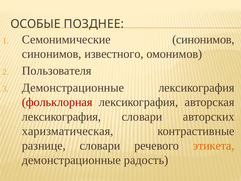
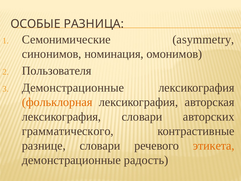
ПОЗДНЕЕ: ПОЗДНЕЕ -> РАЗНИЦА (94, 24)
Семонимические синонимов: синонимов -> asymmetry (203, 39)
известного: известного -> номинация (114, 54)
фольклорная colour: red -> orange (57, 102)
харизматическая: харизматическая -> грамматического (68, 131)
